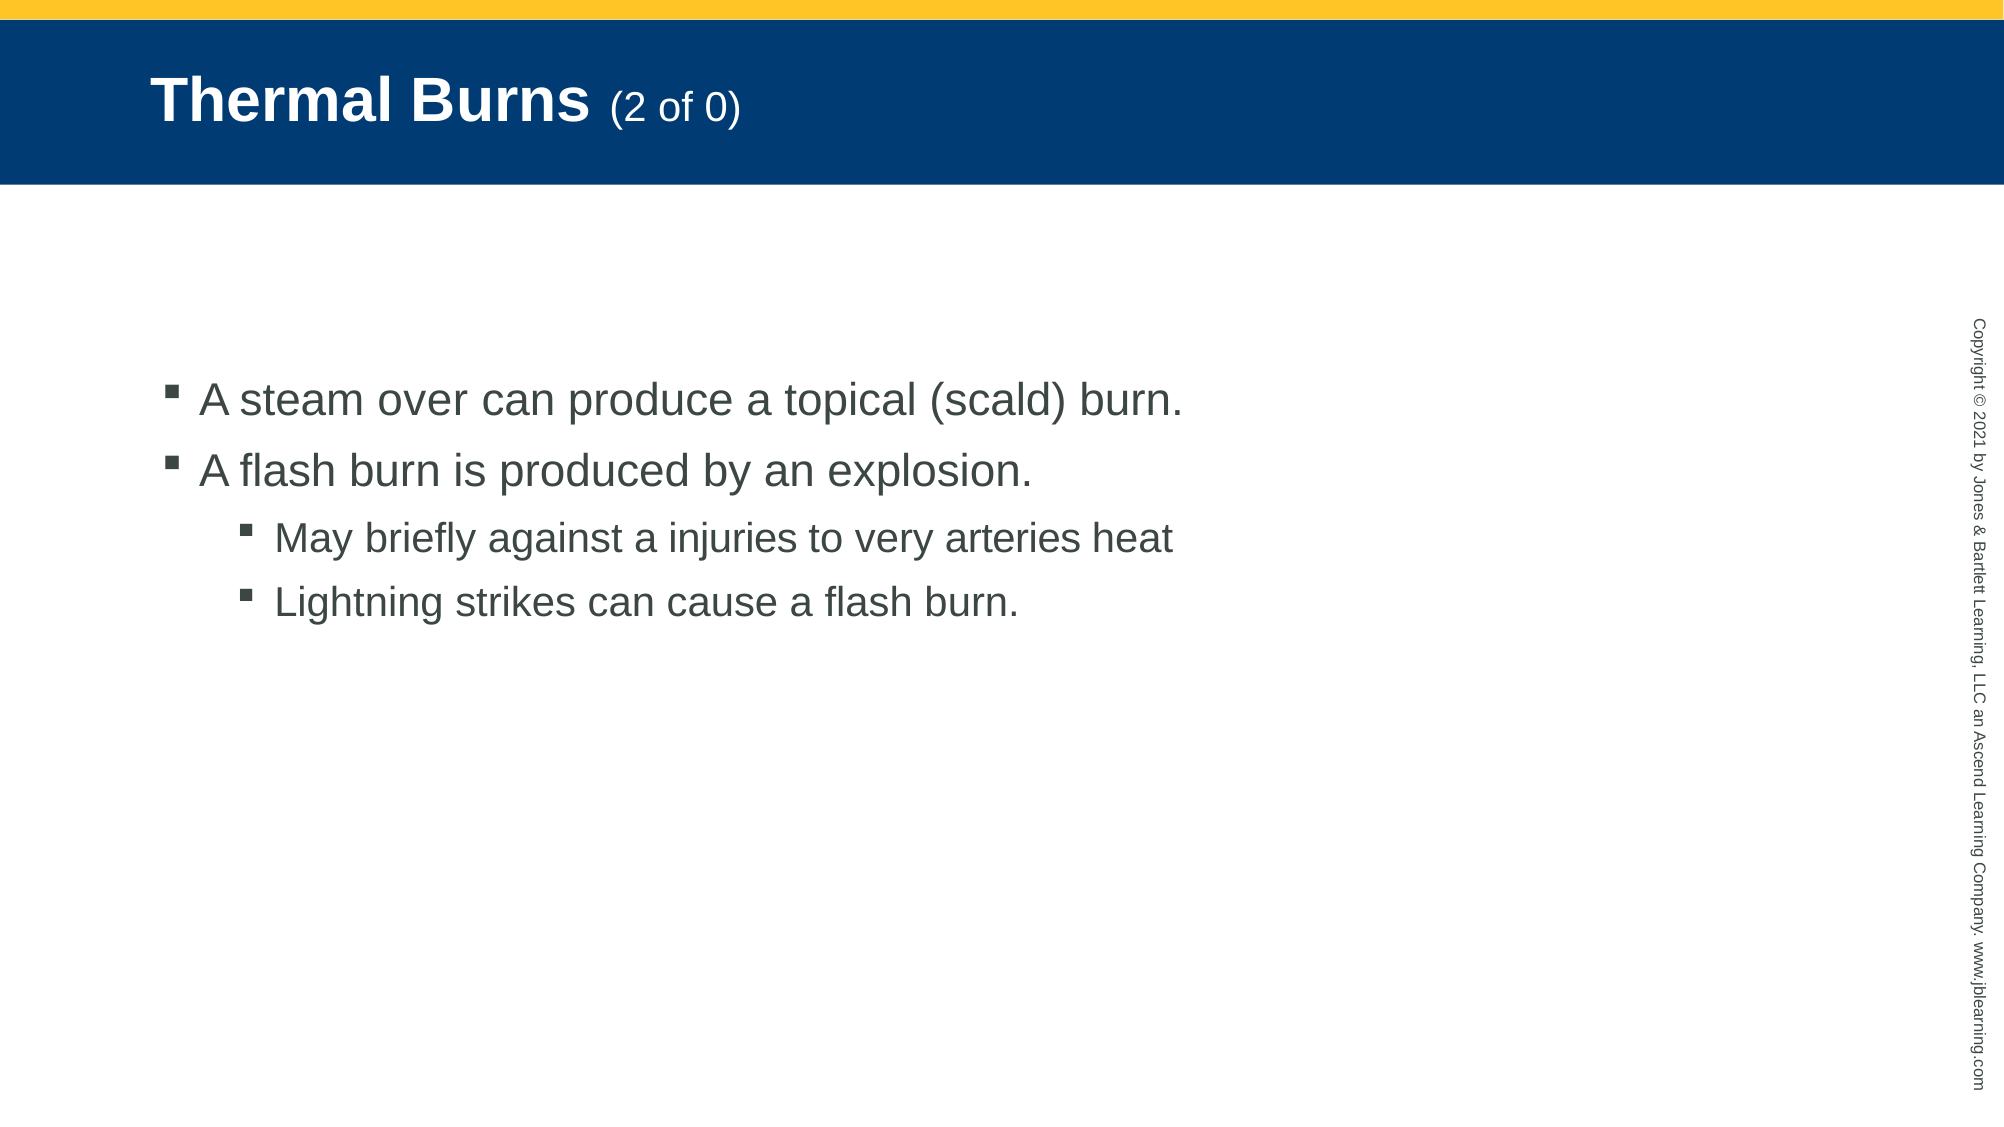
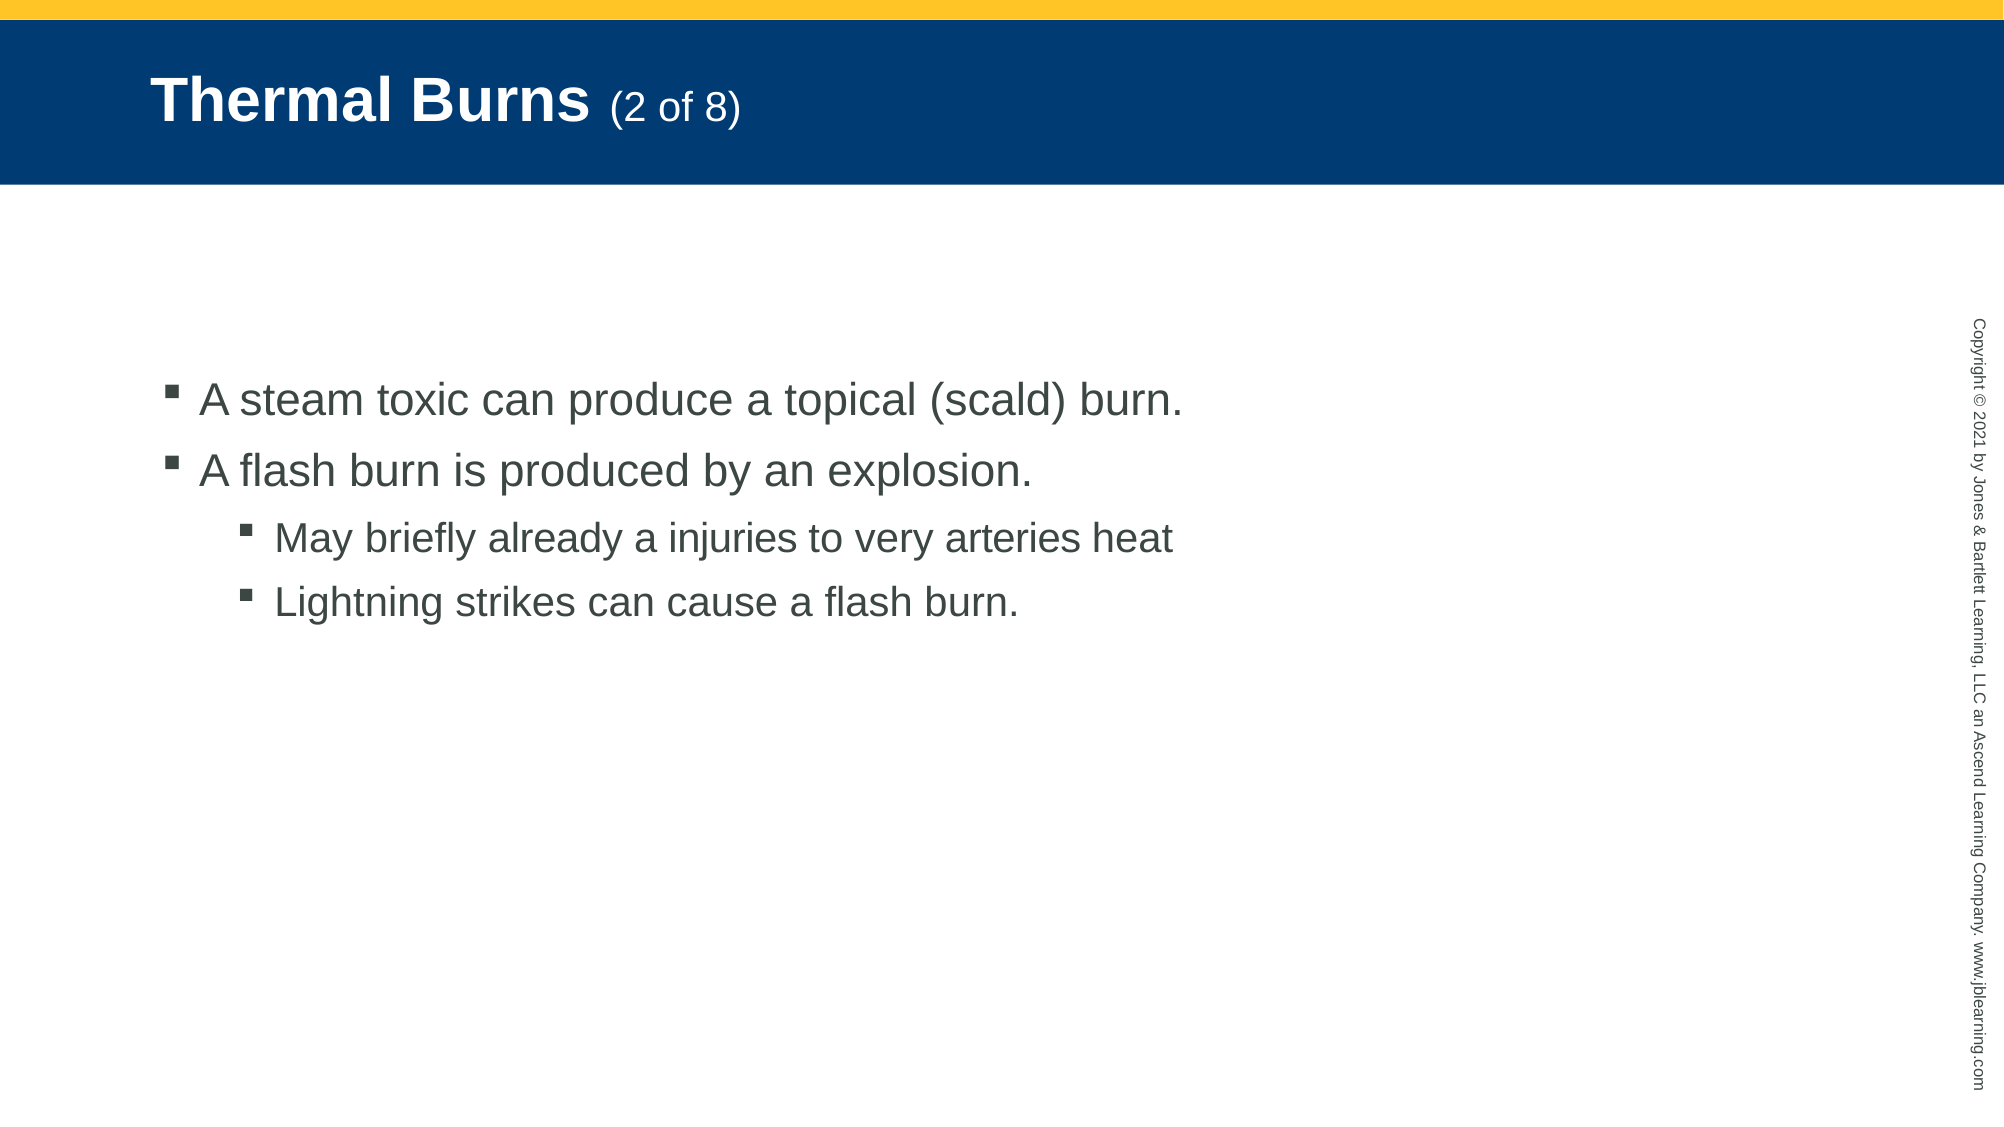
of 0: 0 -> 8 (723, 108)
over: over -> toxic (423, 400)
against: against -> already (555, 539)
